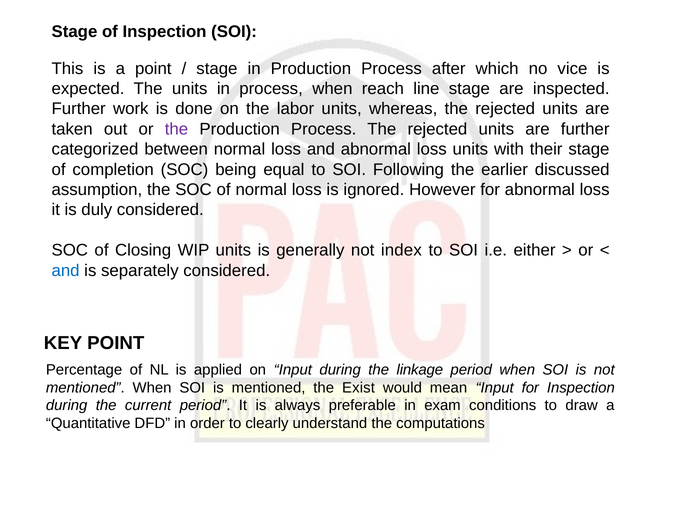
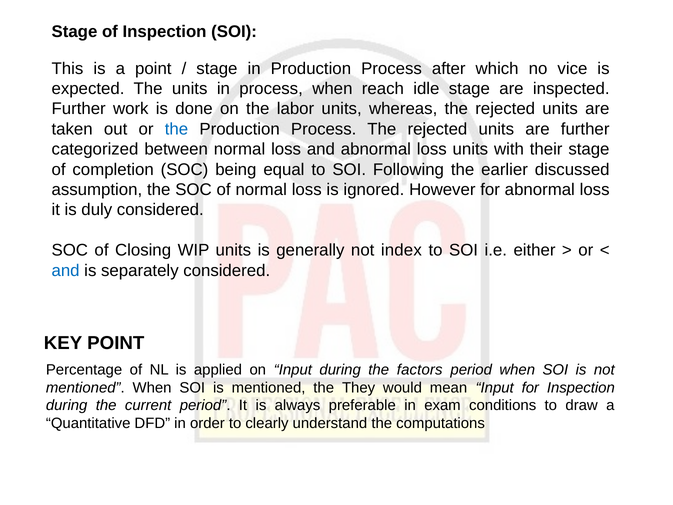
line: line -> idle (426, 89)
the colour: purple -> blue (176, 129)
linkage: linkage -> factors (420, 369)
Exist: Exist -> They (359, 387)
